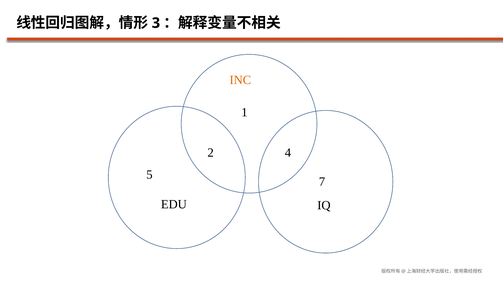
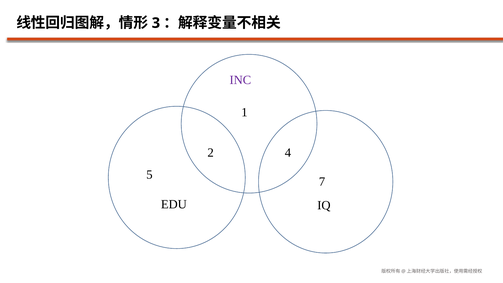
INC colour: orange -> purple (240, 80)
